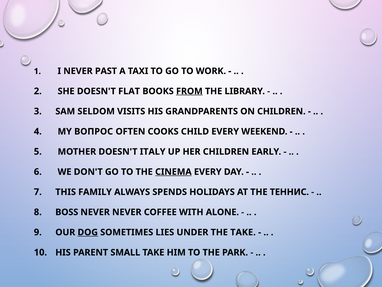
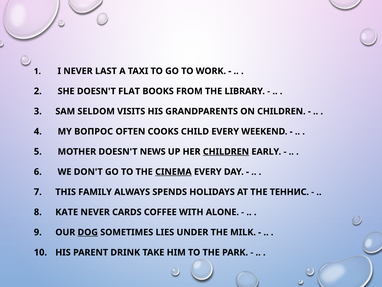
PAST: PAST -> LAST (106, 71)
FROM underline: present -> none (189, 91)
ITALY: ITALY -> NEWS (153, 151)
CHILDREN underline: none -> present (226, 151)
BOSS: BOSS -> KATE (67, 212)
NEVER NEVER: NEVER -> CARDS (127, 212)
THE TAKE: TAKE -> MILK (243, 232)
SMALL: SMALL -> DRINK (125, 252)
